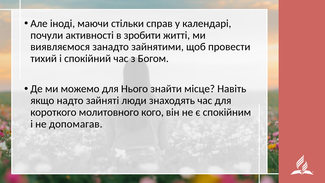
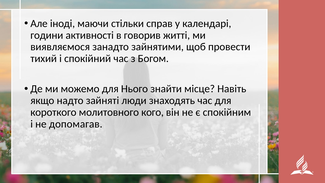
почули: почули -> години (47, 35)
зробити: зробити -> говорив (142, 35)
